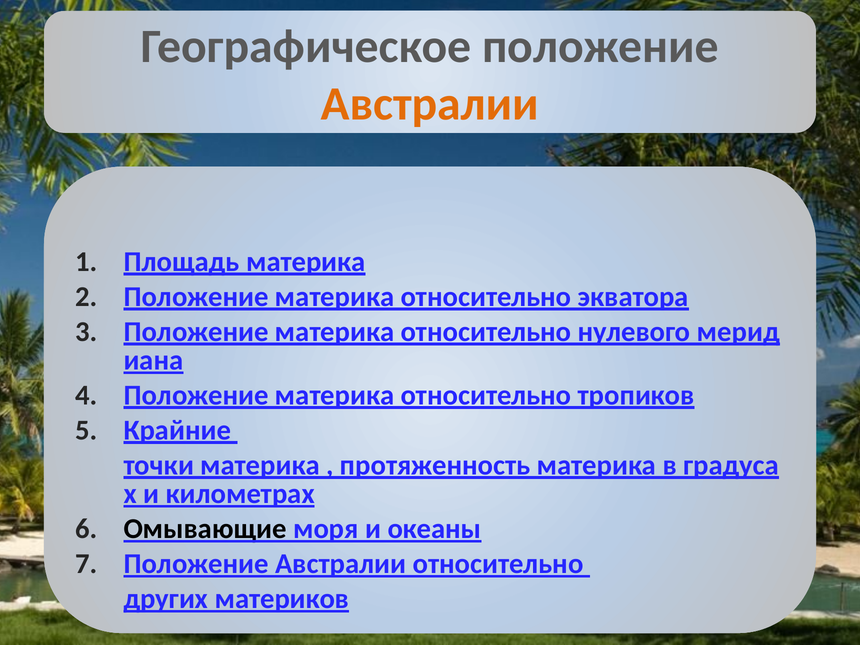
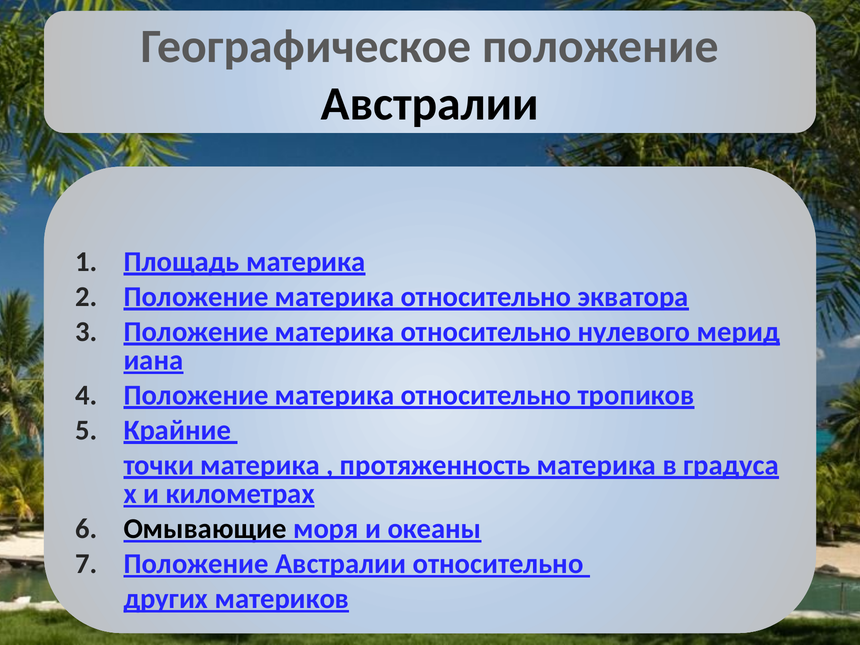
Австралии colour: orange -> black (430, 104)
